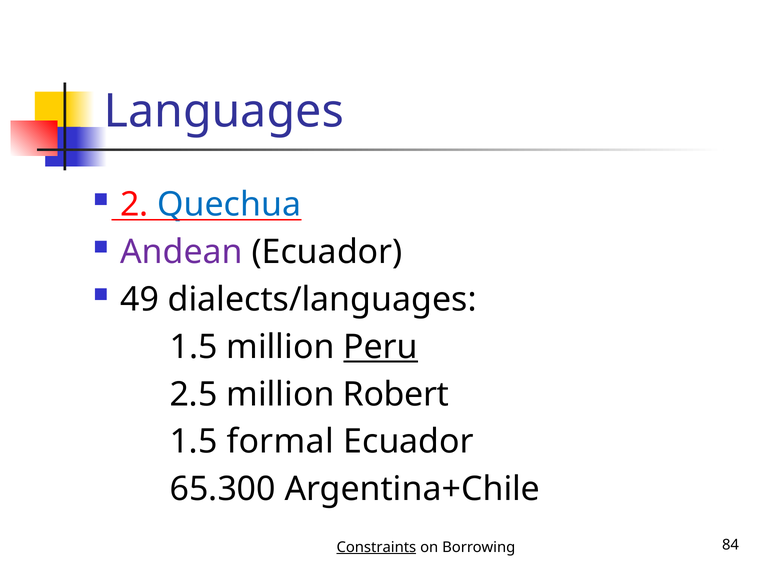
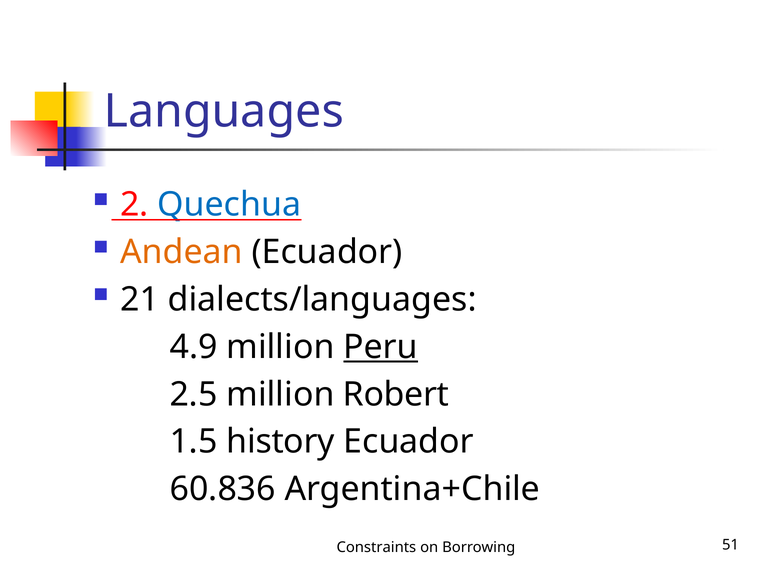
Andean colour: purple -> orange (181, 252)
49: 49 -> 21 (140, 300)
1.5: 1.5 -> 4.9 (194, 347)
formal: formal -> history (281, 442)
65.300: 65.300 -> 60.836 (223, 489)
Constraints underline: present -> none (376, 547)
84: 84 -> 51 (731, 545)
